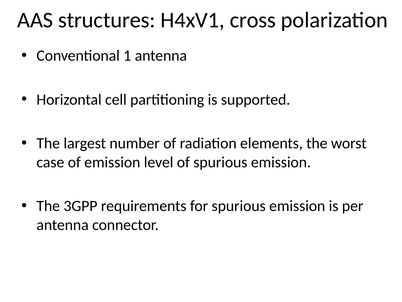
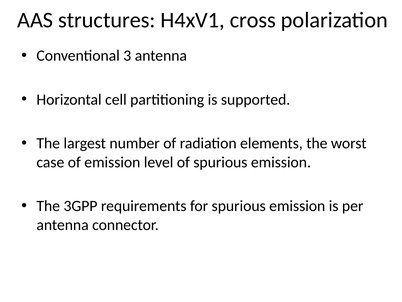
1: 1 -> 3 (127, 56)
